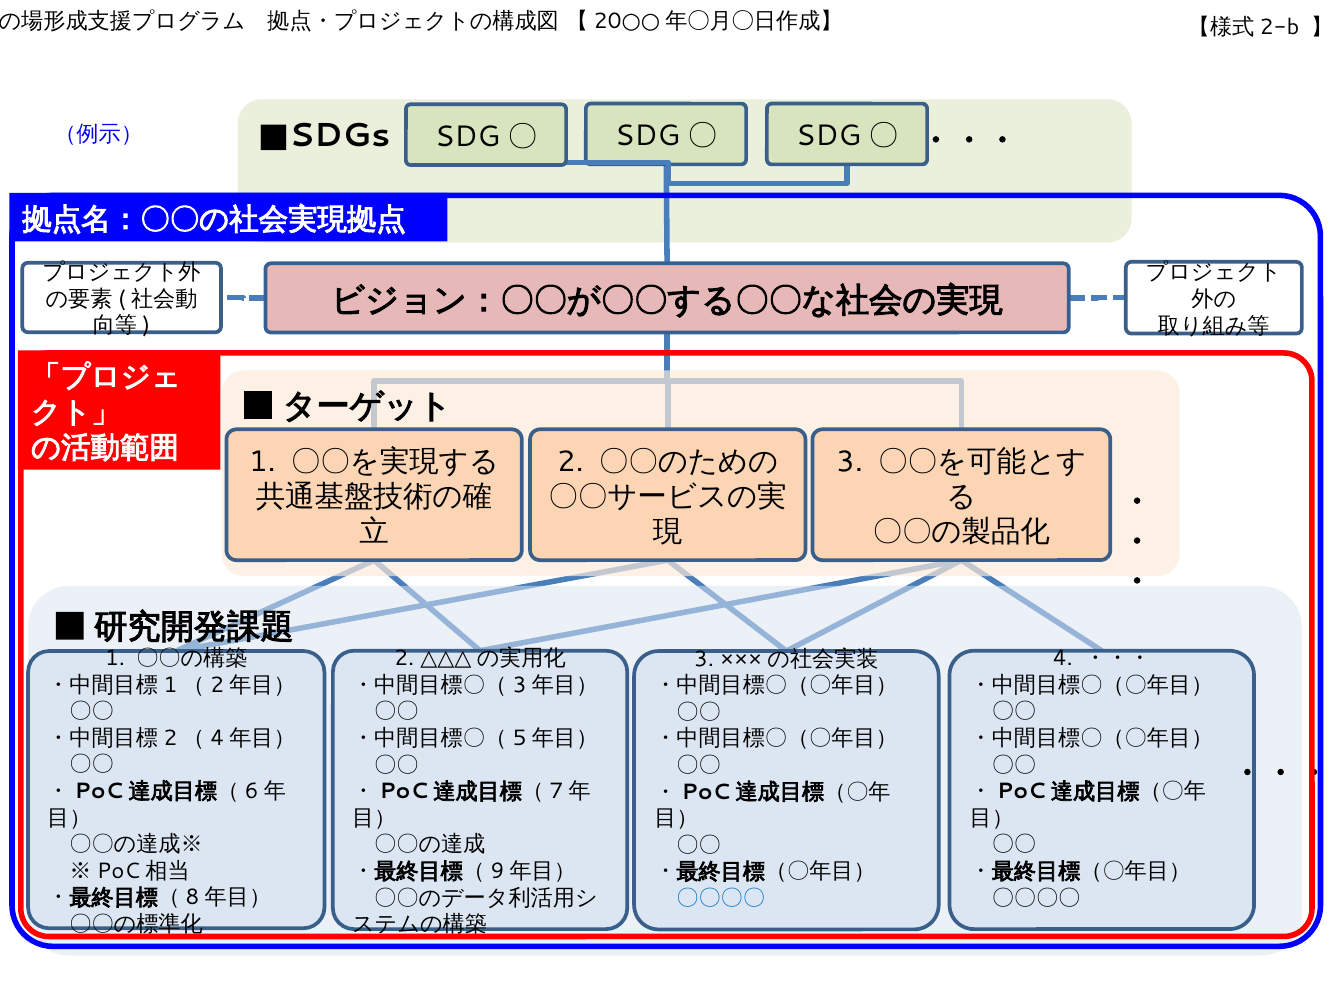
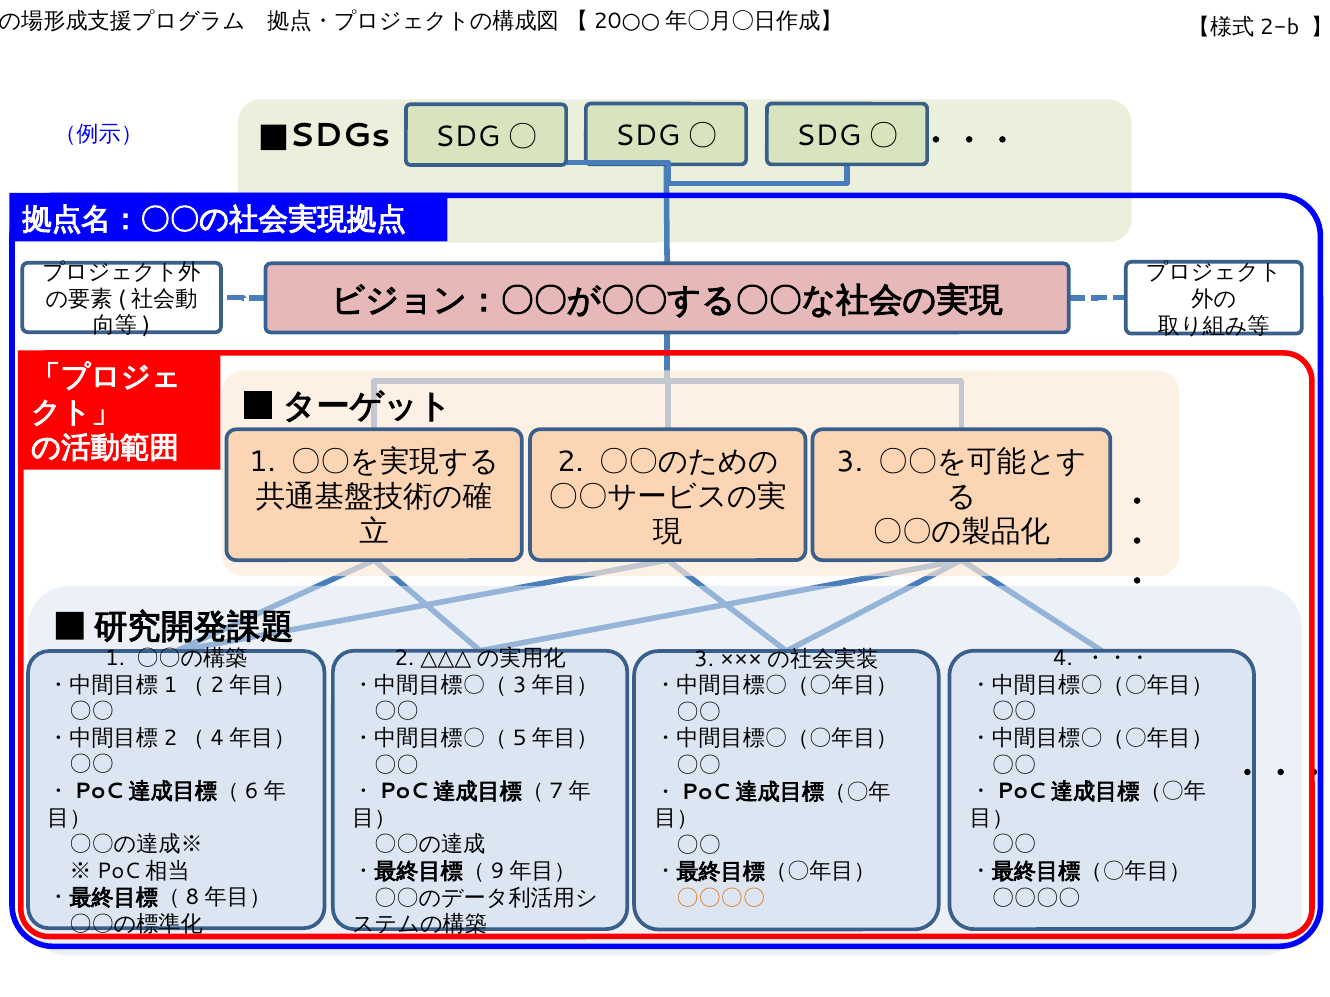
〇〇〇〇 colour: blue -> orange (721, 899)
